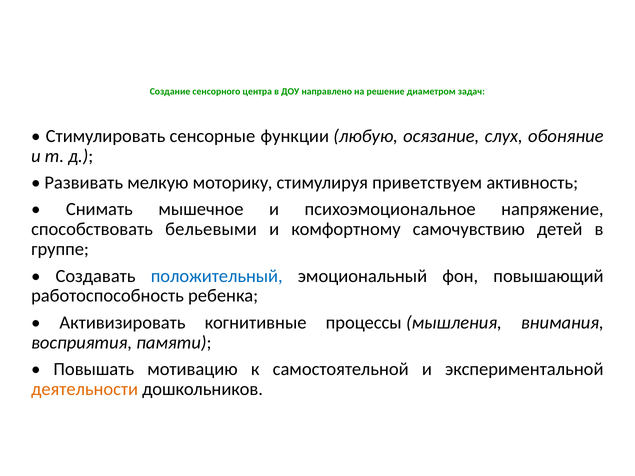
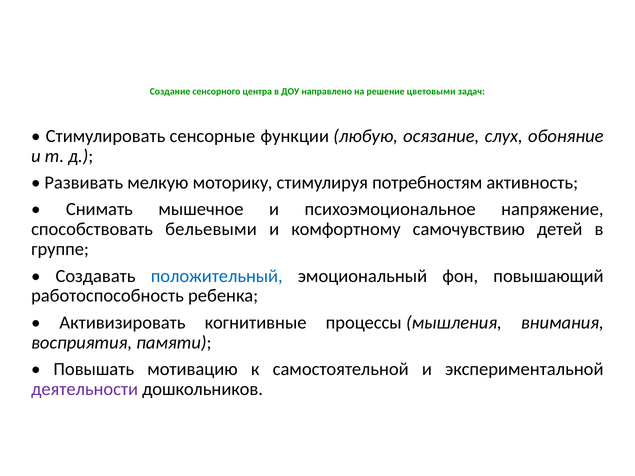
диаметром: диаметром -> цветовыми (431, 92)
приветствуем: приветствуем -> потребностям (427, 183)
деятельности colour: orange -> purple (85, 389)
